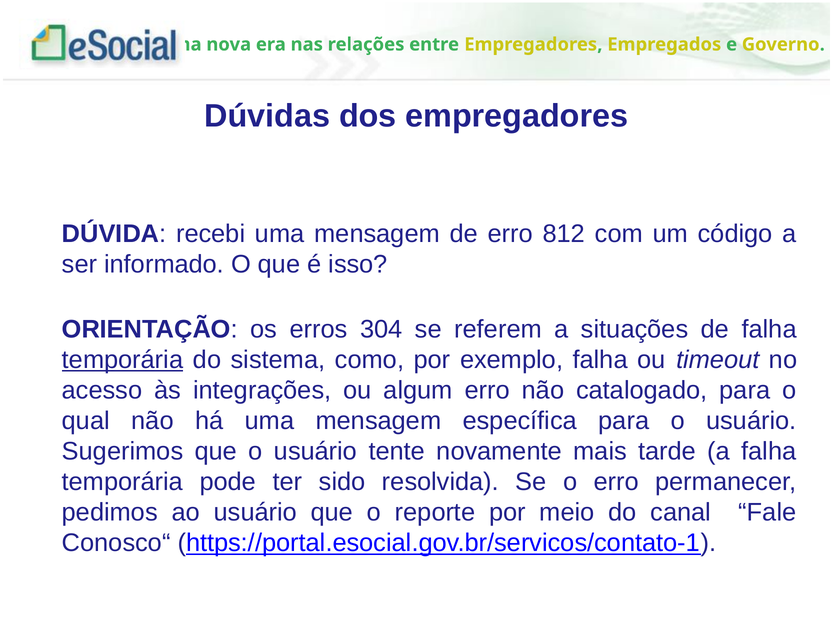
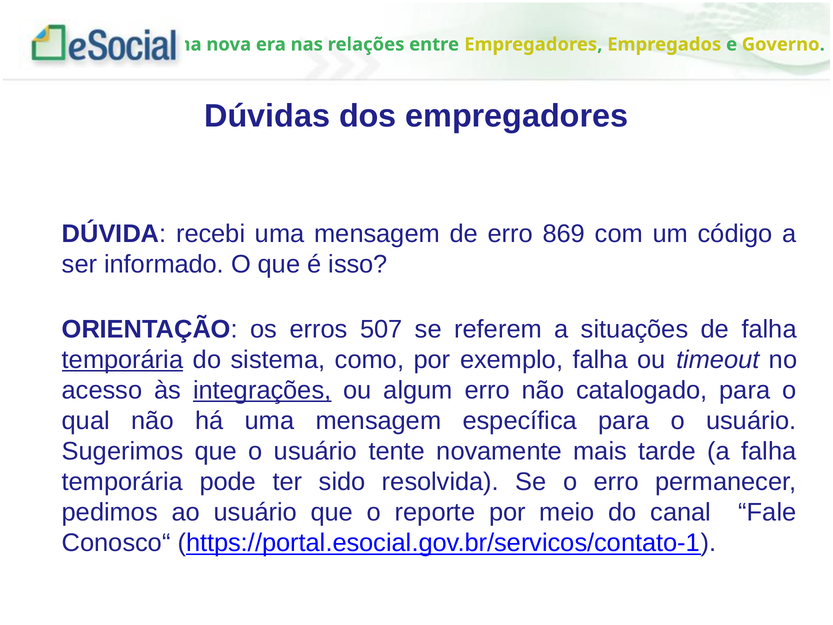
812: 812 -> 869 (564, 234)
304: 304 -> 507 (381, 329)
integrações underline: none -> present (262, 390)
